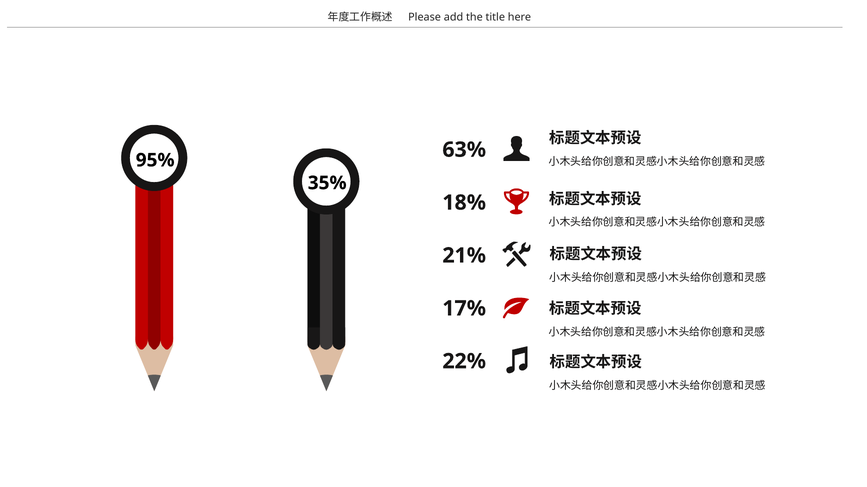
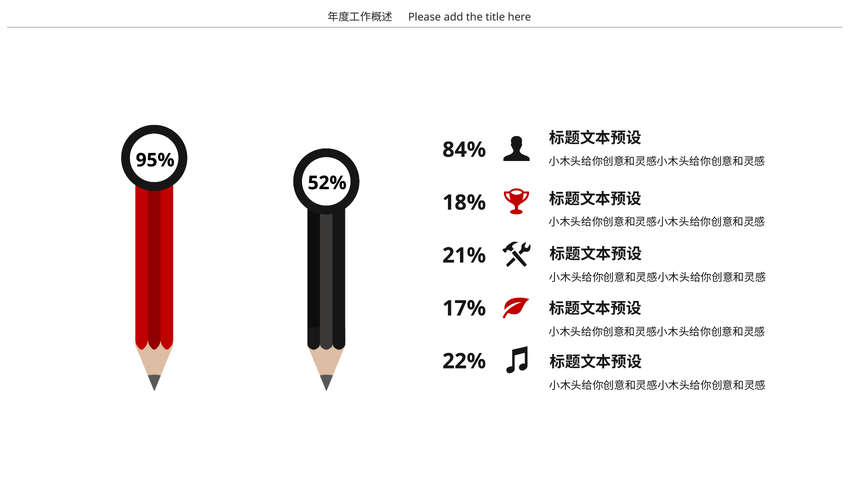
63%: 63% -> 84% (464, 150)
35%: 35% -> 52% (327, 183)
